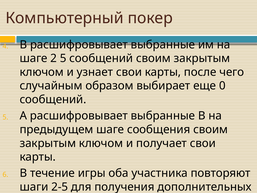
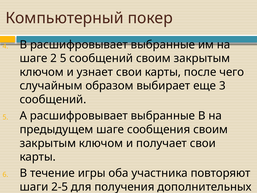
0: 0 -> 3 (222, 86)
